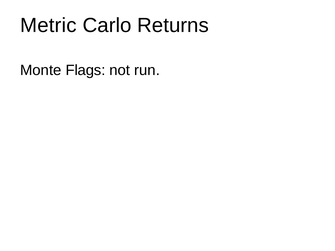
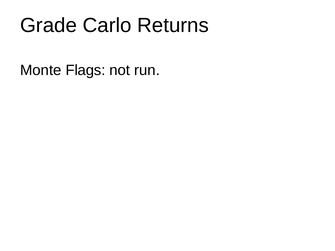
Metric: Metric -> Grade (48, 25)
